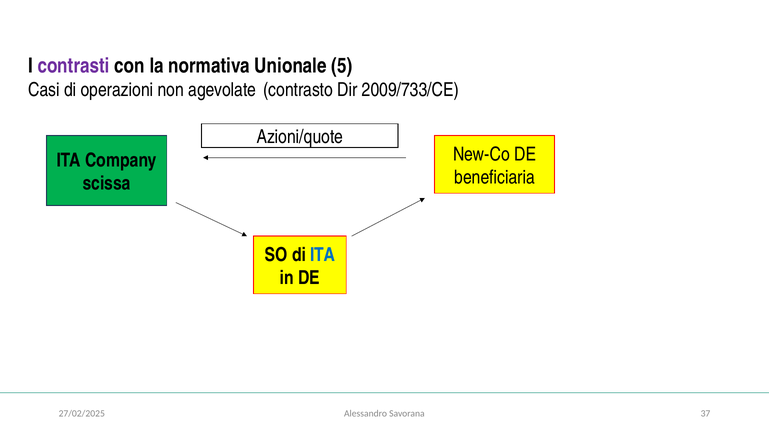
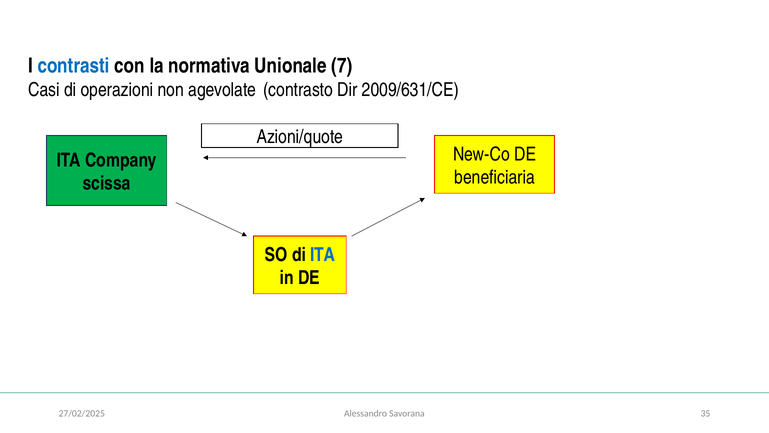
contrasti colour: purple -> blue (74, 66)
5: 5 -> 7 (342, 66)
2009/733/CE: 2009/733/CE -> 2009/631/CE (410, 90)
37: 37 -> 35 (705, 413)
